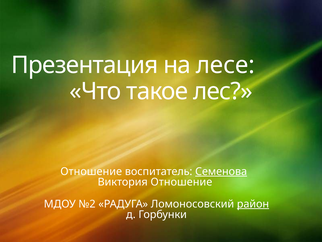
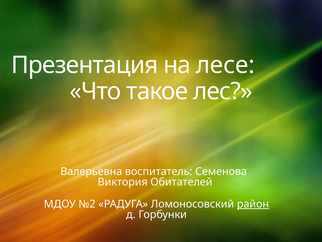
Отношение: Отношение -> Валерьевна (91, 171)
Семенова underline: present -> none (221, 171)
Виктория Отношение: Отношение -> Обитателей (181, 182)
